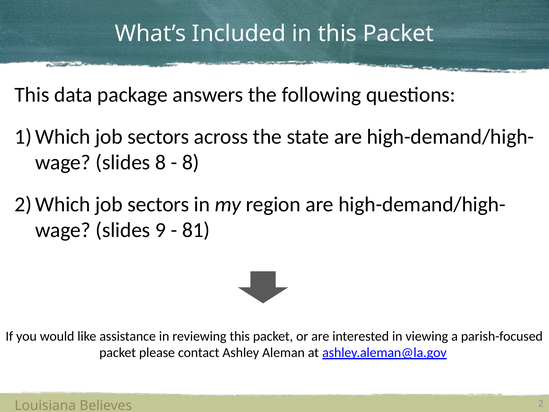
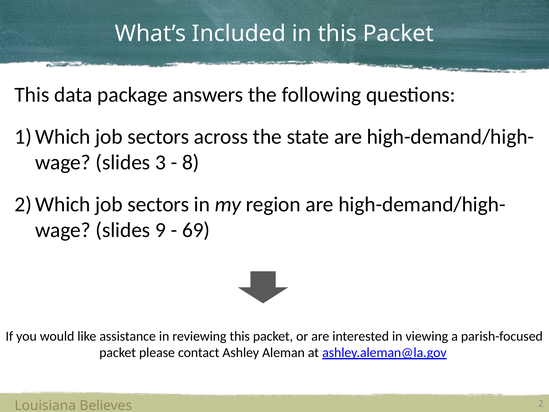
slides 8: 8 -> 3 (160, 162)
81: 81 -> 69 (196, 230)
